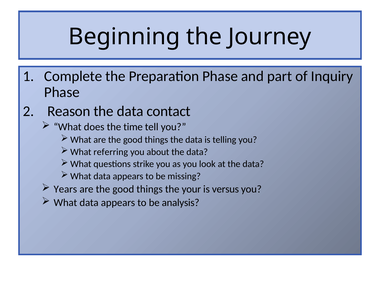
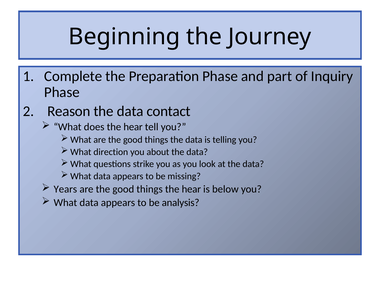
does the time: time -> hear (133, 127)
referring: referring -> direction (111, 152)
things the your: your -> hear (191, 189)
versus: versus -> below (225, 189)
